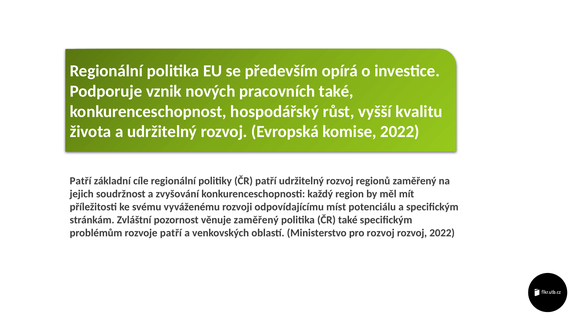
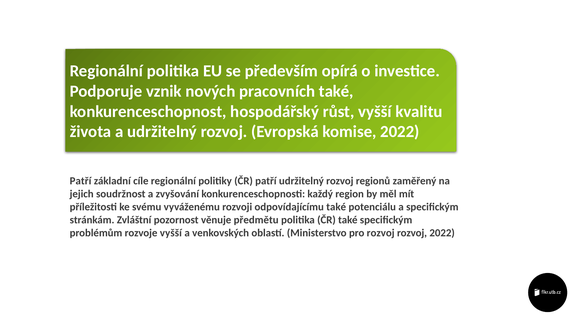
odpovídajícímu míst: míst -> také (336, 207)
věnuje zaměřený: zaměřený -> předmětu (256, 220)
rozvoje patří: patří -> vyšší (171, 233)
